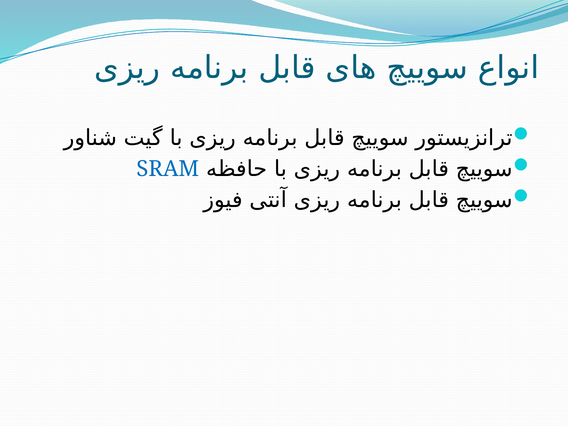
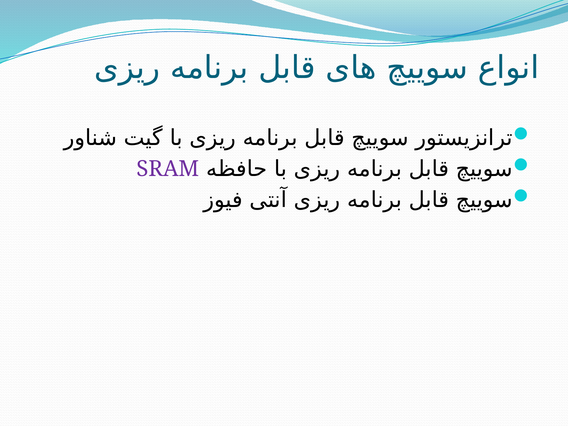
SRAM colour: blue -> purple (168, 169)
